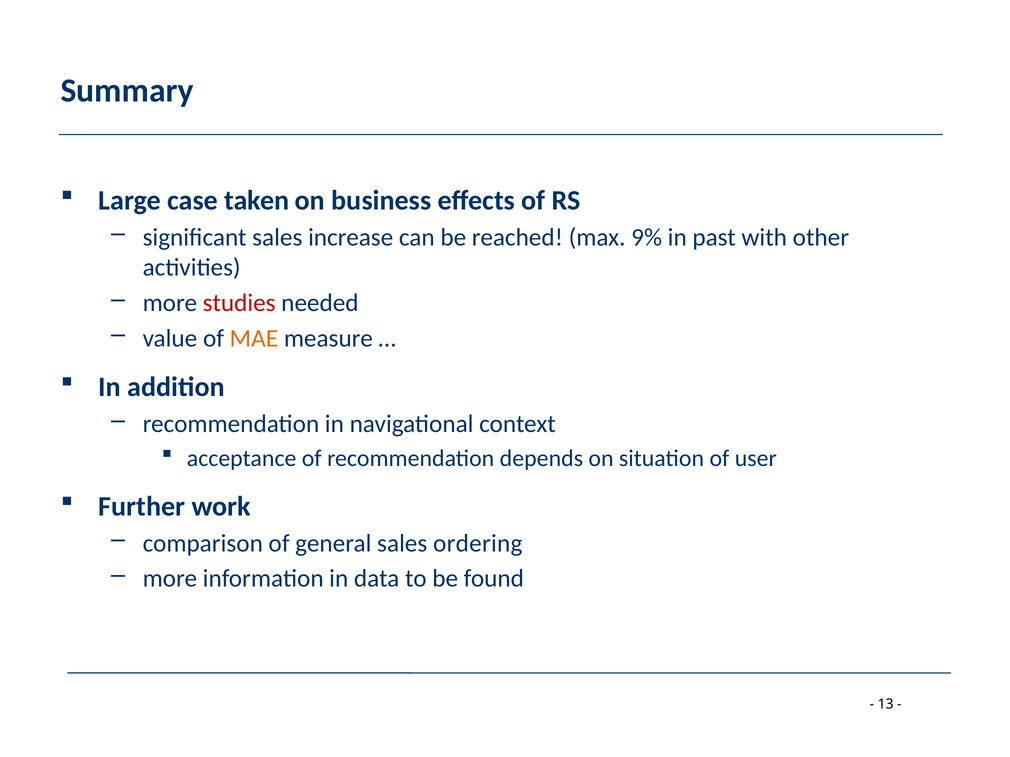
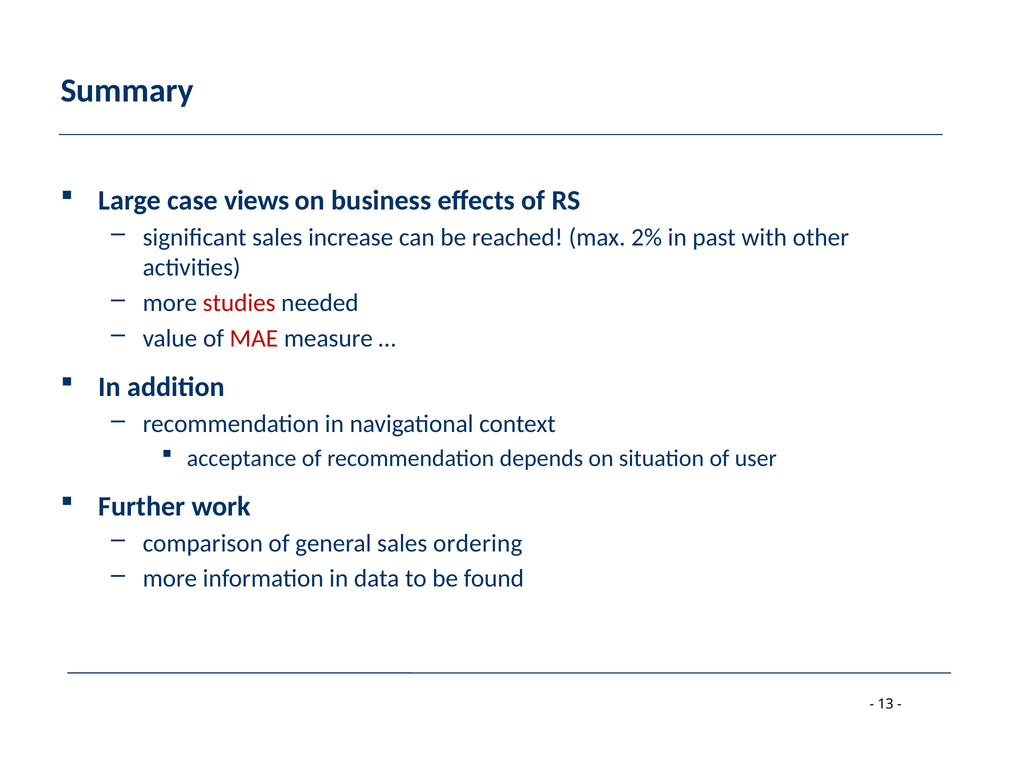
taken: taken -> views (257, 201)
9%: 9% -> 2% (647, 237)
MAE colour: orange -> red (254, 338)
